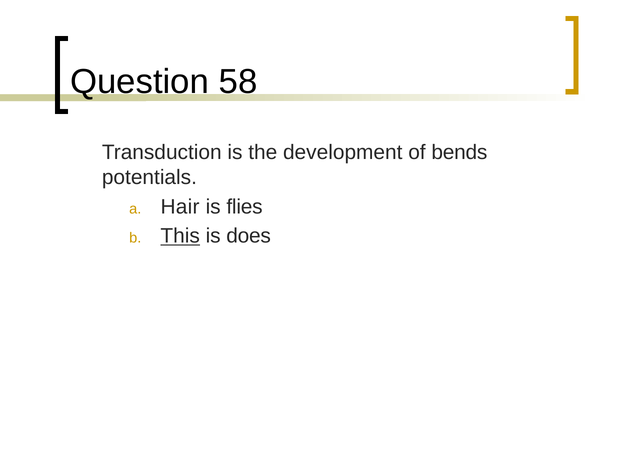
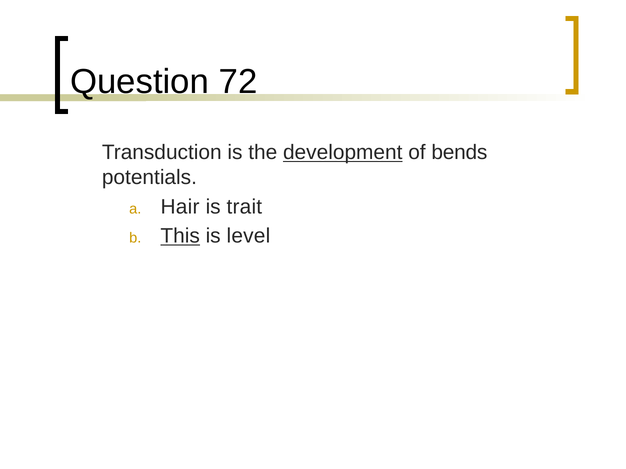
58: 58 -> 72 (238, 82)
development underline: none -> present (343, 153)
flies: flies -> trait (244, 207)
does: does -> level (248, 236)
